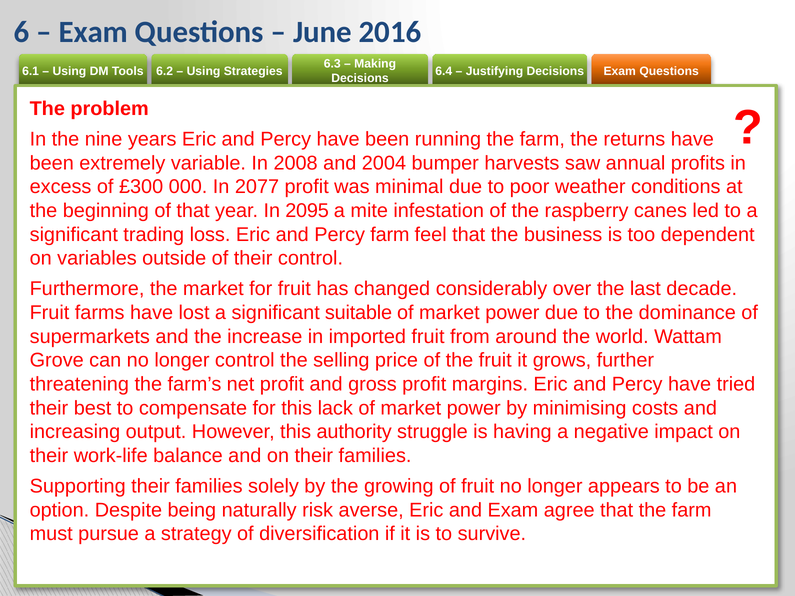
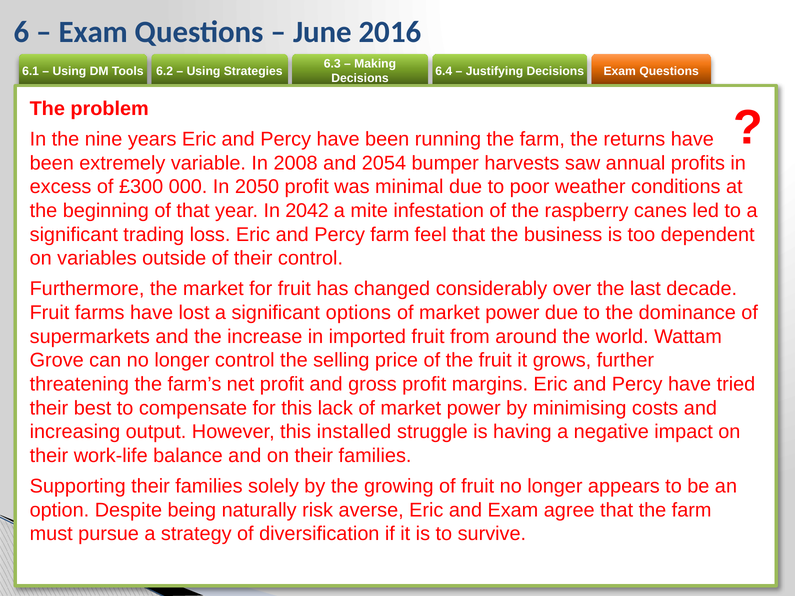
2004: 2004 -> 2054 (384, 163)
2077: 2077 -> 2050 (257, 187)
2095: 2095 -> 2042 (307, 211)
suitable: suitable -> options (358, 313)
authority: authority -> installed (354, 432)
